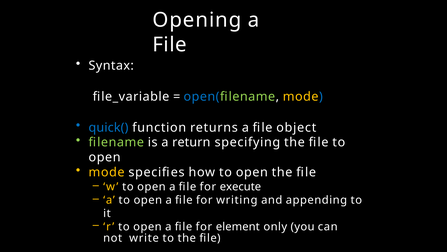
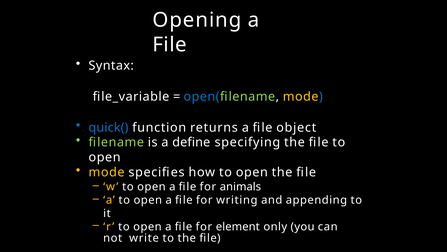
return: return -> define (191, 142)
execute: execute -> animals (240, 187)
